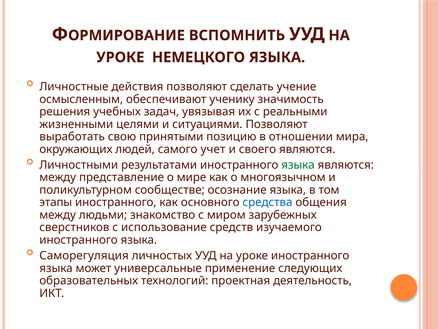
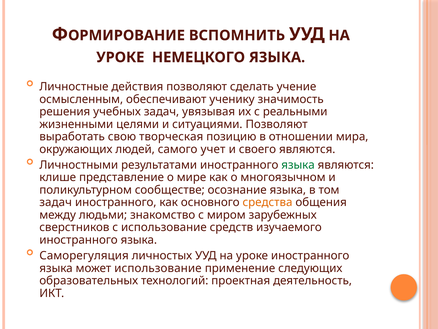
принятыми: принятыми -> творческая (171, 136)
между: между -> клише (58, 177)
этапы: этапы -> задач (56, 202)
средства colour: blue -> orange (268, 202)
может универсальные: универсальные -> использование (158, 268)
